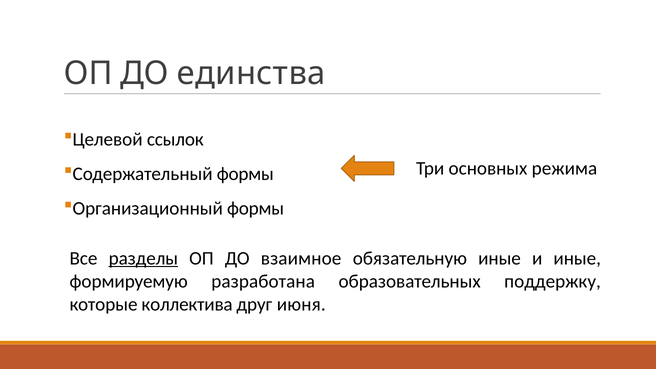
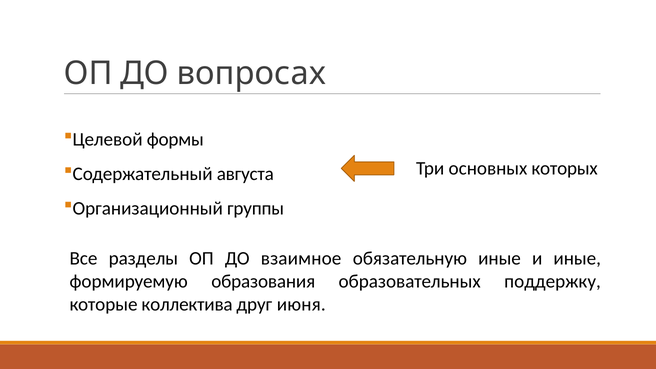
единства: единства -> вопросах (251, 73)
ссылок: ссылок -> формы (175, 140)
режима: режима -> которых (565, 168)
Содержательный формы: формы -> августа (245, 174)
Организационный формы: формы -> группы (256, 208)
разделы underline: present -> none (143, 258)
разработана: разработана -> образования (263, 281)
